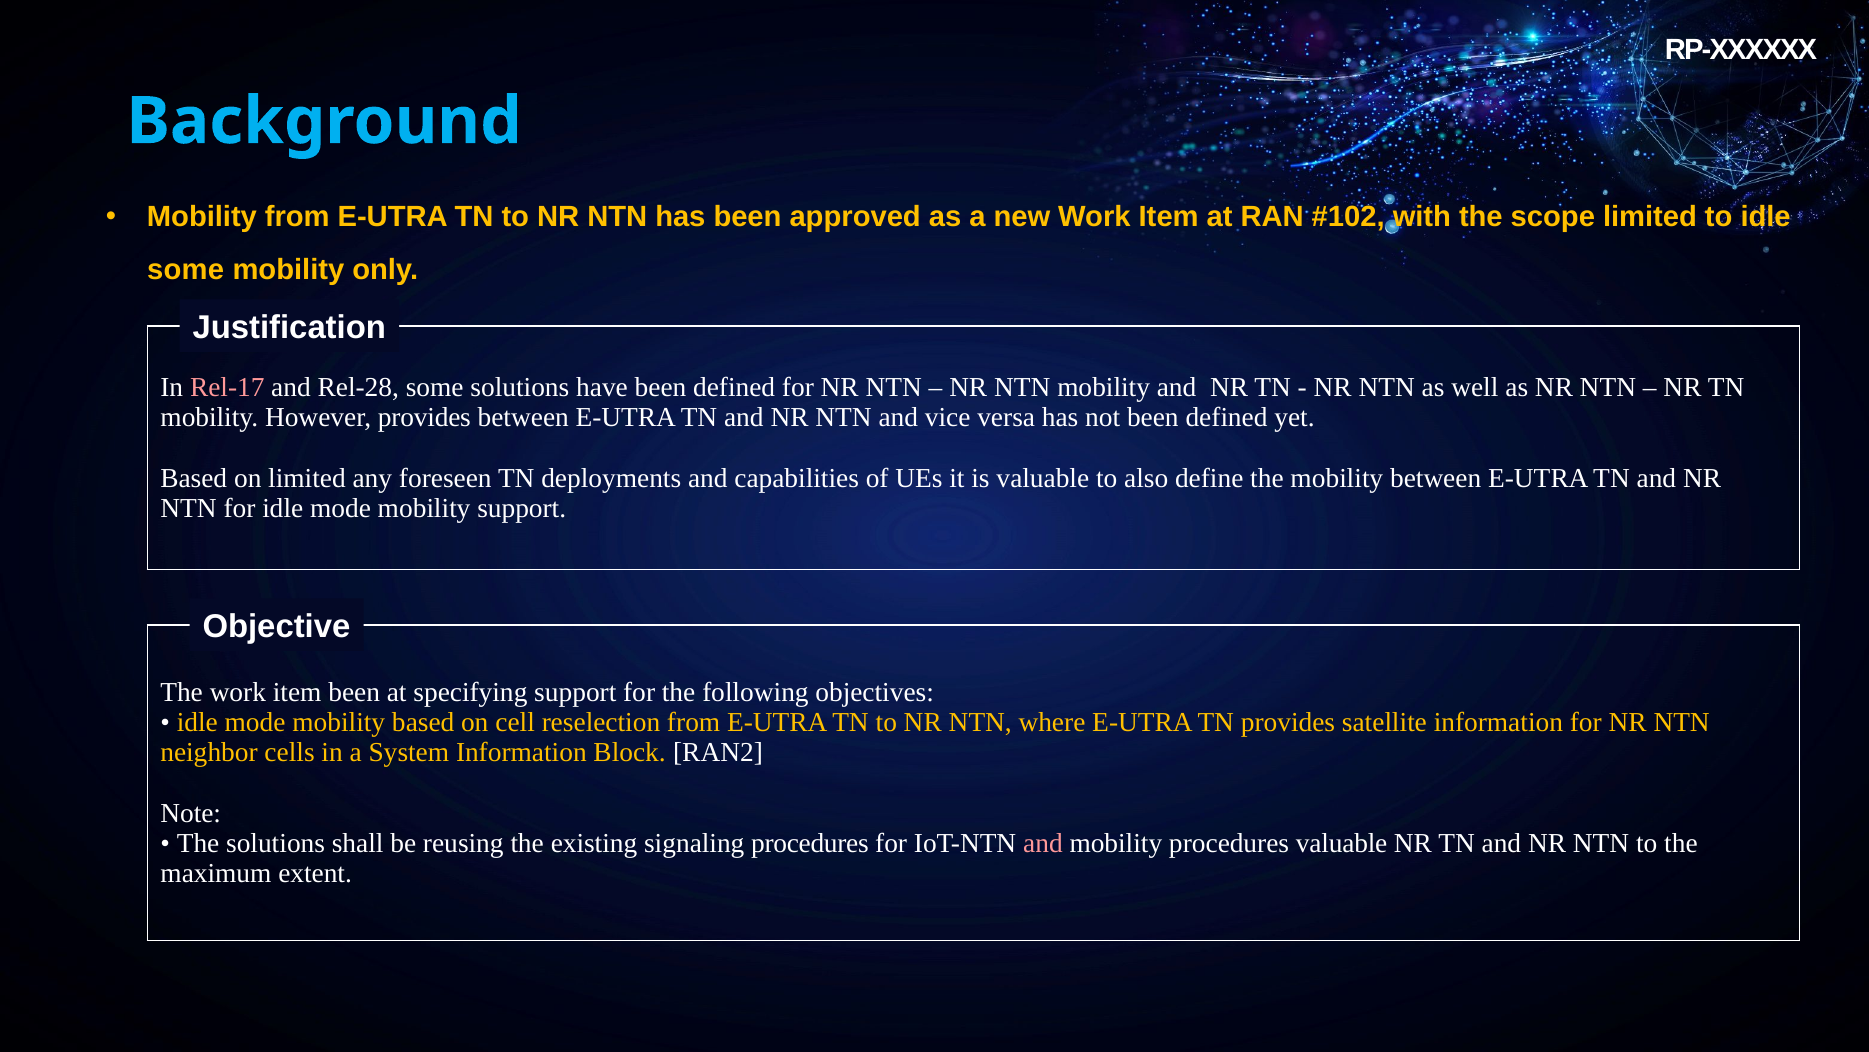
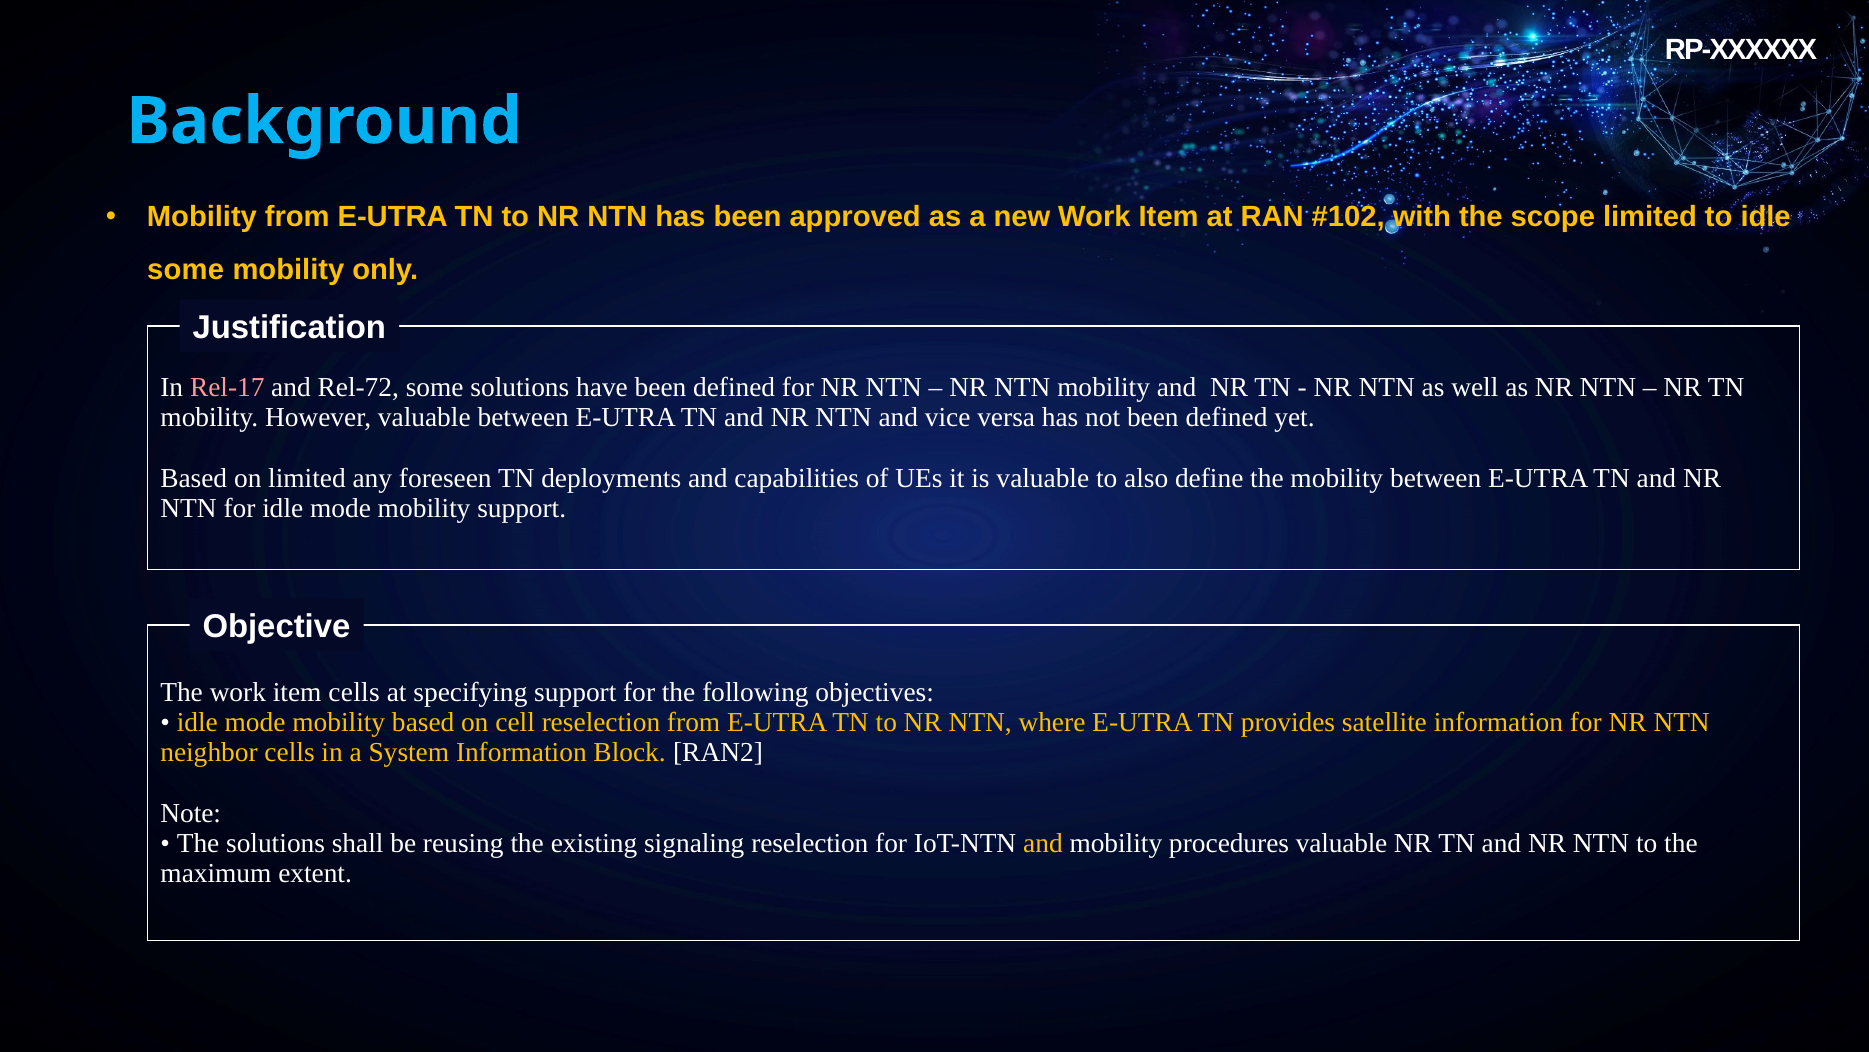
Rel-28: Rel-28 -> Rel-72 (358, 387)
However provides: provides -> valuable (424, 417)
item been: been -> cells (354, 692)
signaling procedures: procedures -> reselection (810, 843)
and colour: pink -> yellow (1043, 843)
